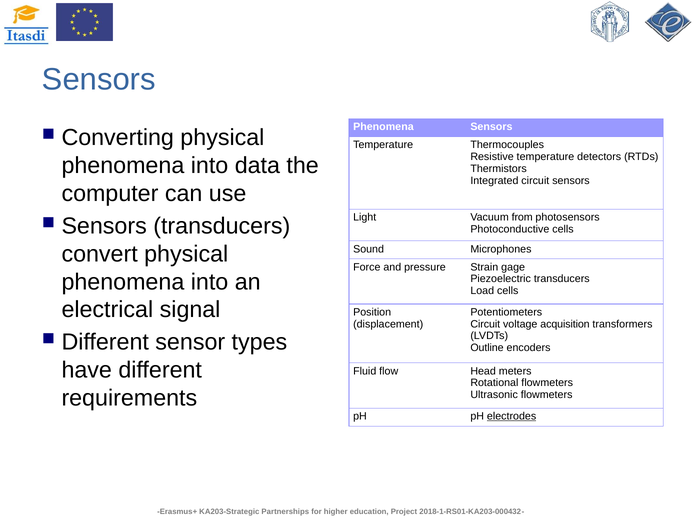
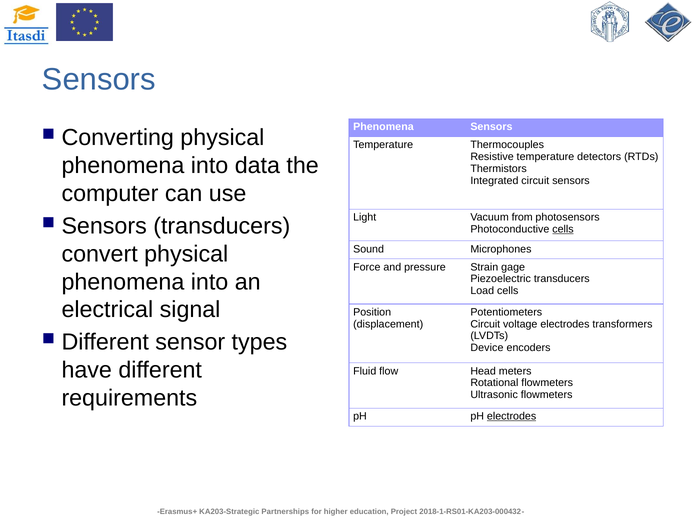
cells underline: none -> present (563, 229)
voltage acquisition: acquisition -> electrodes (565, 324)
Outline: Outline -> Device (487, 348)
